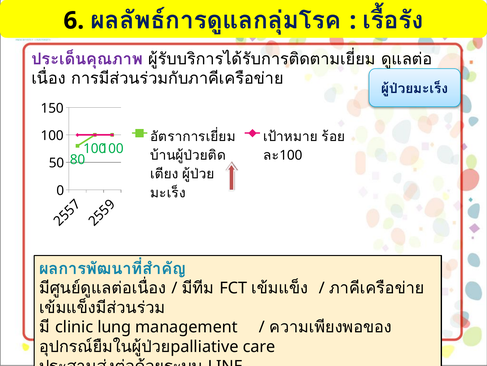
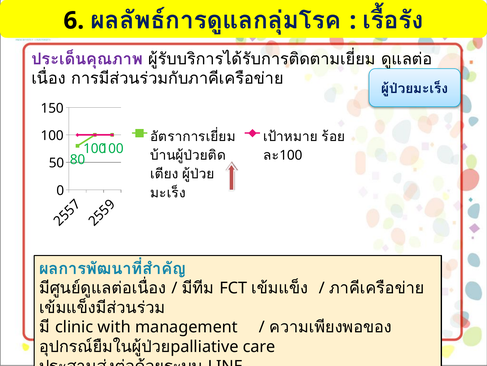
lung: lung -> with (114, 327)
